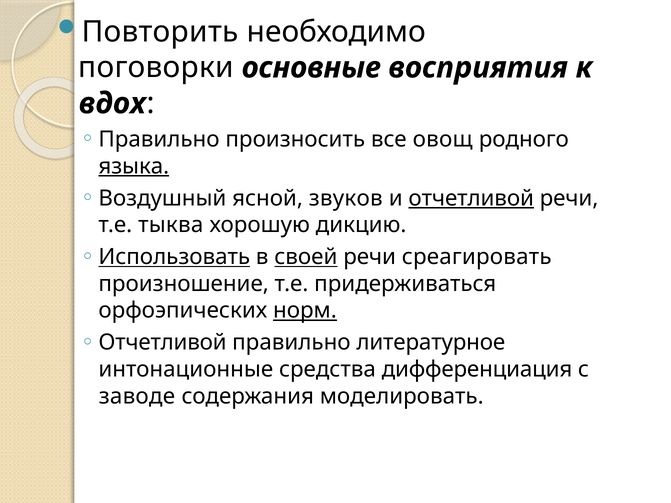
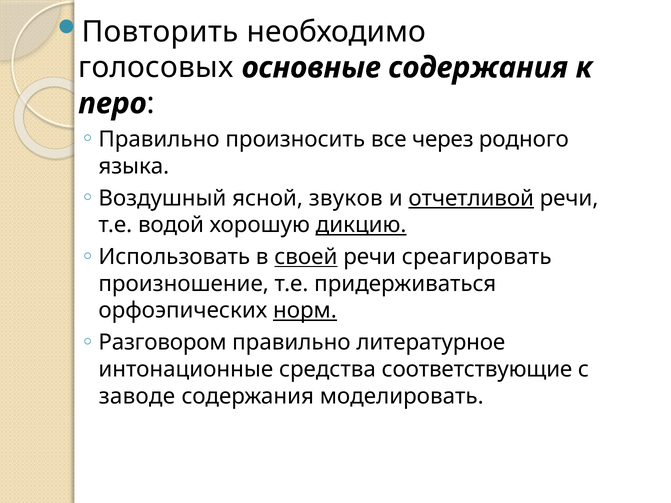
поговорки: поговорки -> голосовых (156, 68)
основные восприятия: восприятия -> содержания (478, 68)
вдох: вдох -> перо (112, 104)
овощ: овощ -> через (443, 139)
языка underline: present -> none (134, 166)
тыква: тыква -> водой (171, 225)
дикцию underline: none -> present (361, 225)
Использовать underline: present -> none (174, 257)
Отчетливой: Отчетливой -> Разговором (163, 343)
дифференциация: дифференциация -> соответствующие (477, 370)
